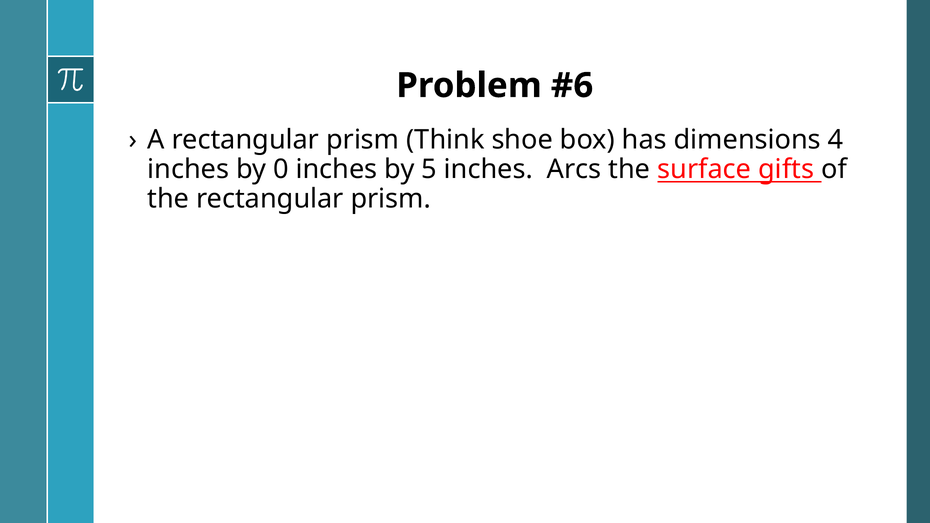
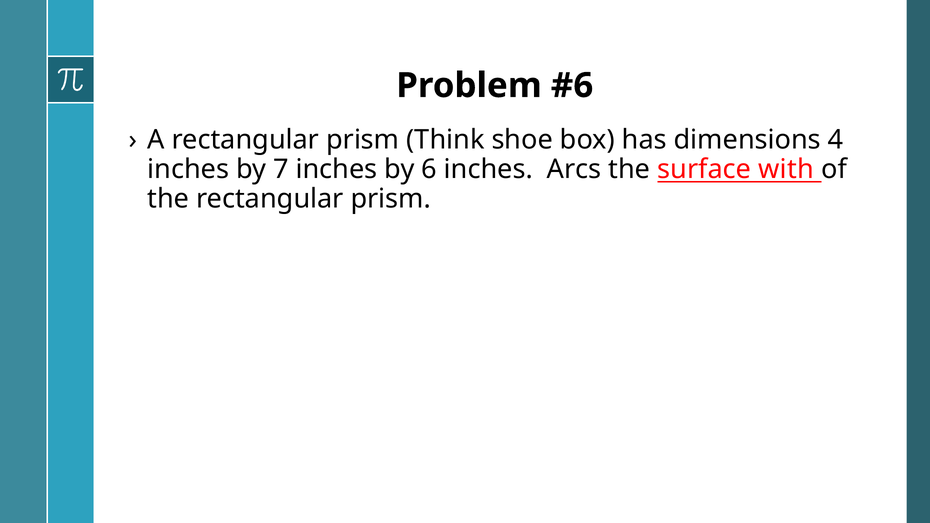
0: 0 -> 7 (281, 169)
5: 5 -> 6 (429, 169)
gifts: gifts -> with (786, 169)
